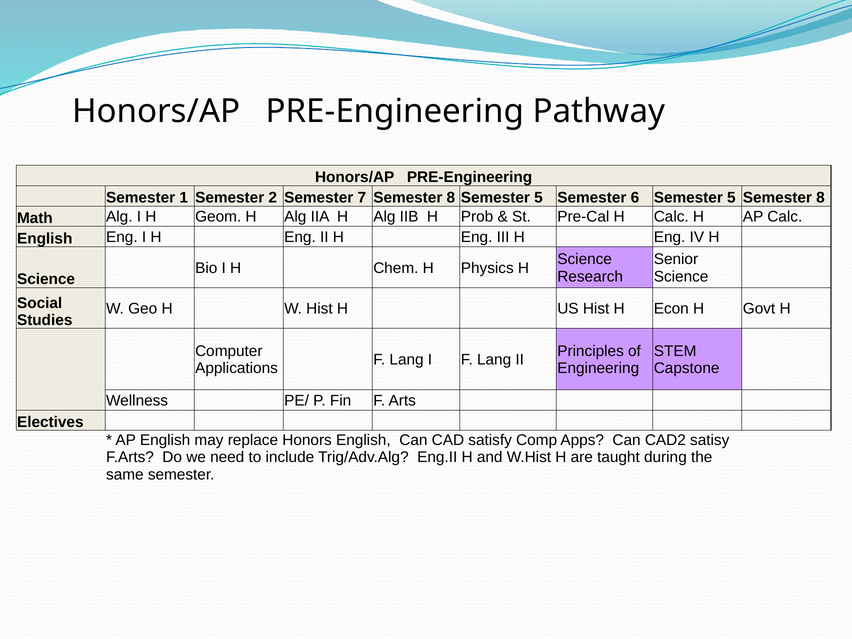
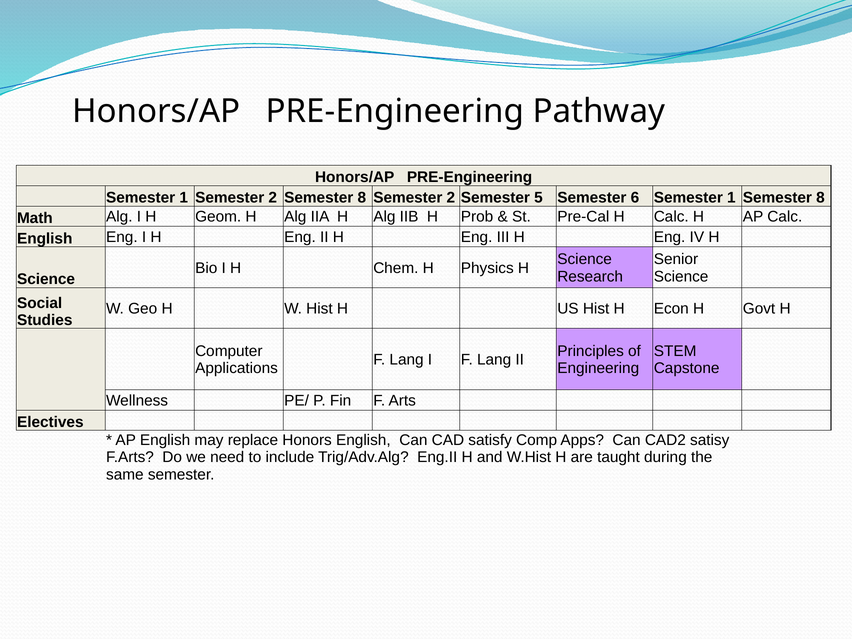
2 Semester 7: 7 -> 8 (362, 198)
8: 8 -> 2 (451, 198)
6 Semester 5: 5 -> 1 (731, 198)
